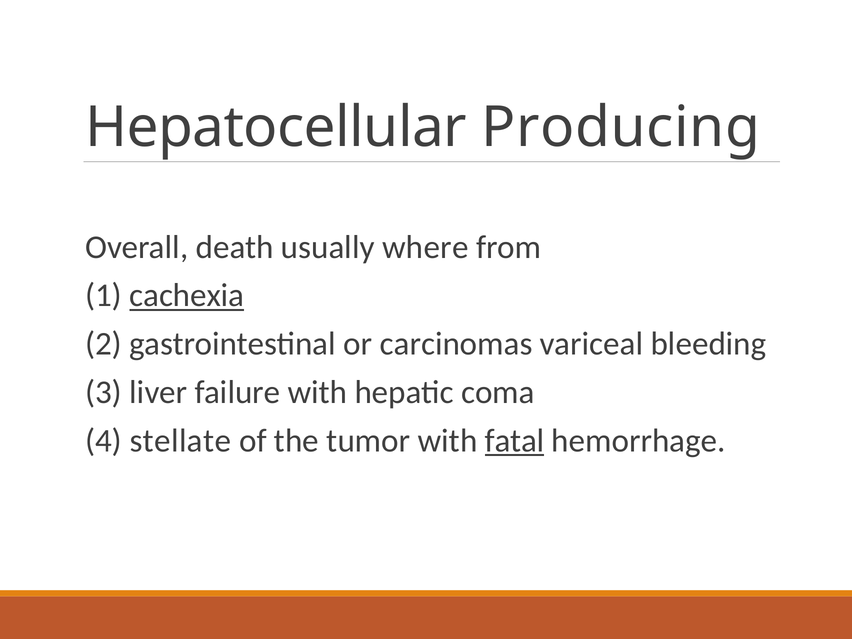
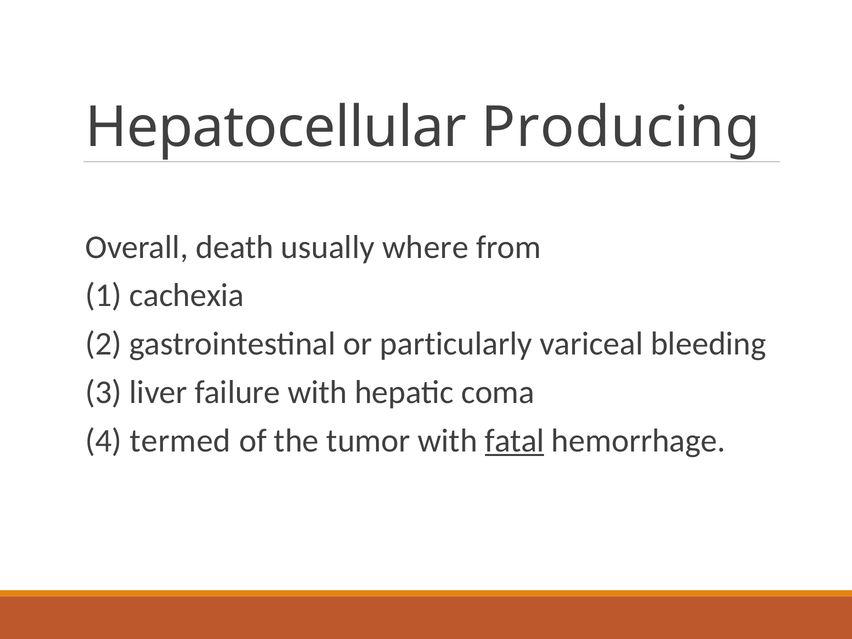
cachexia underline: present -> none (187, 296)
carcinomas: carcinomas -> particularly (456, 344)
stellate: stellate -> termed (180, 441)
